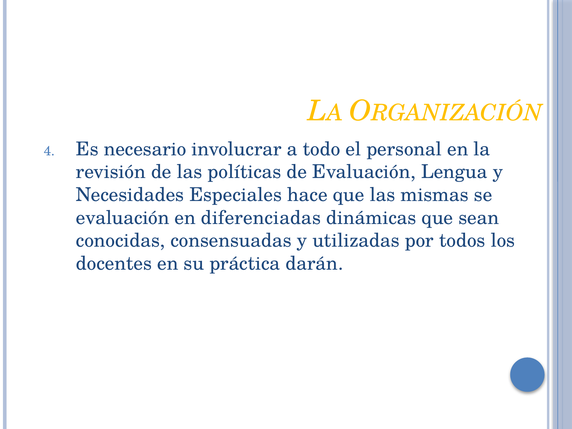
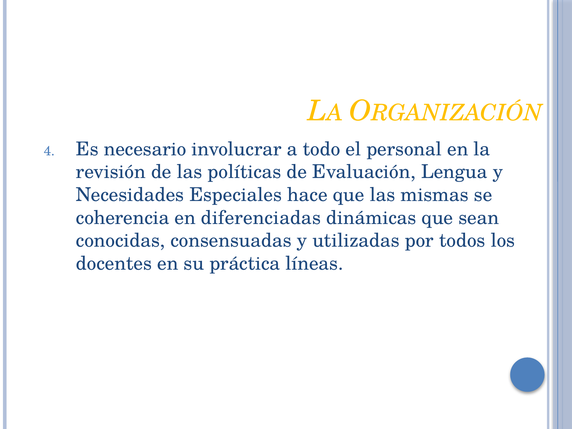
evaluación: evaluación -> coherencia (123, 218)
darán: darán -> líneas (314, 263)
